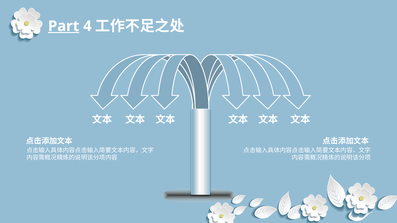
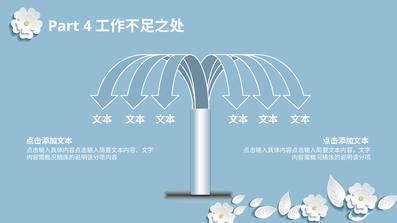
Part underline: present -> none (64, 26)
